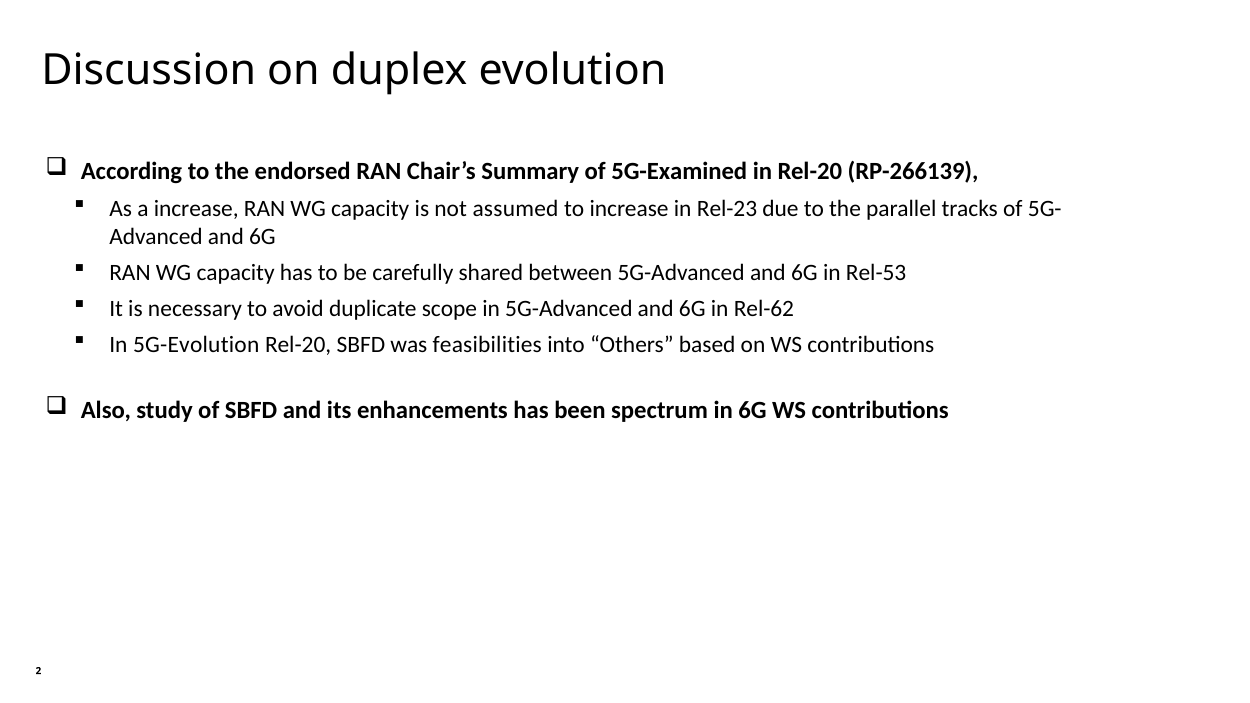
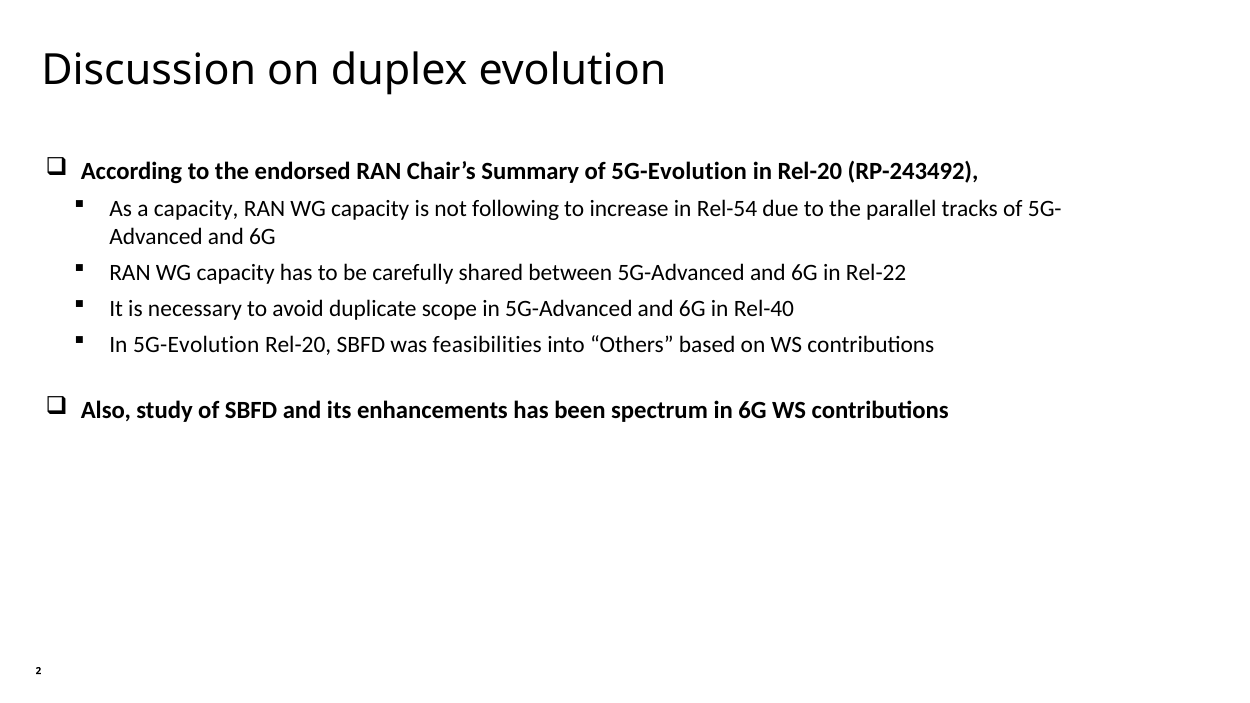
of 5G-Examined: 5G-Examined -> 5G-Evolution (679, 172)
RP-266139: RP-266139 -> RP-243492 (913, 172)
a increase: increase -> capacity (196, 208)
assumed: assumed -> following (516, 208)
Rel-23: Rel-23 -> Rel-54 (727, 208)
Rel-53: Rel-53 -> Rel-22 (876, 272)
Rel-62: Rel-62 -> Rel-40 (764, 308)
